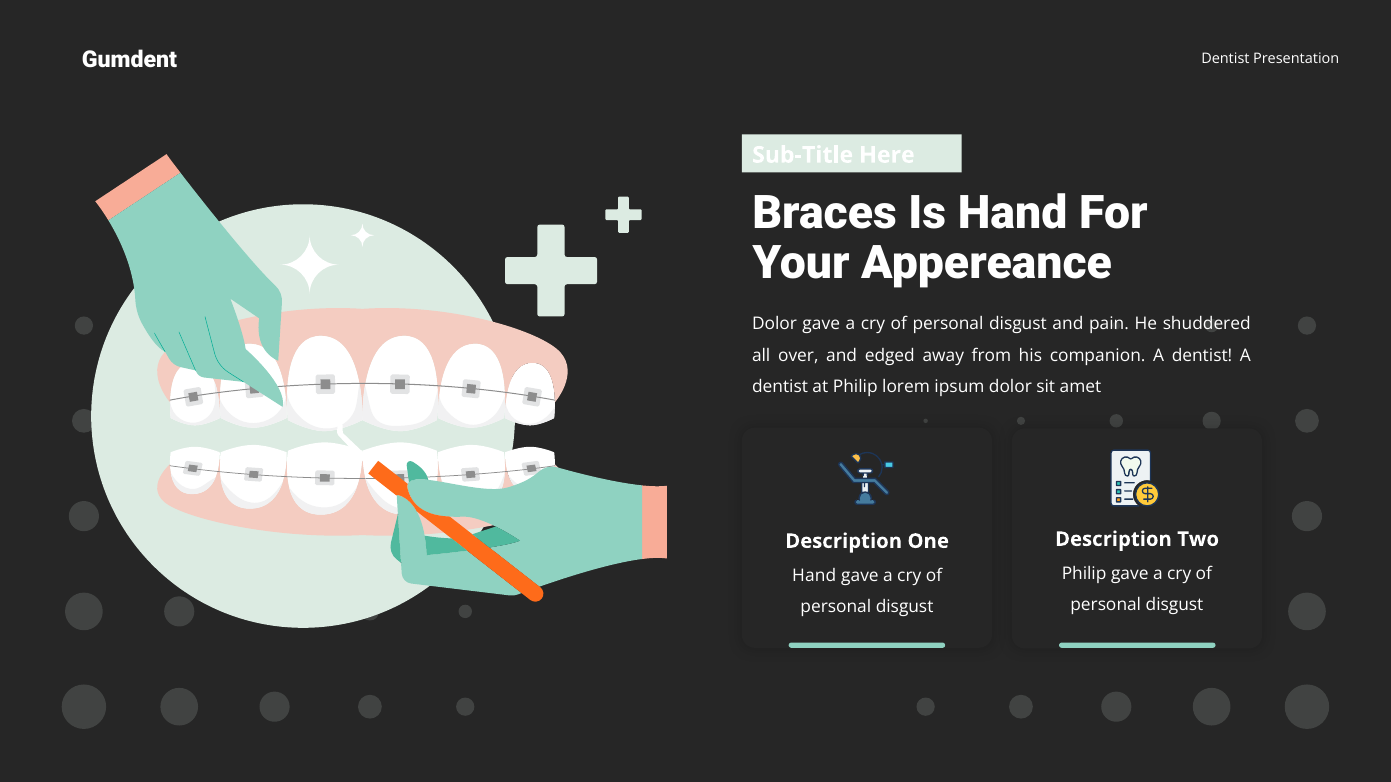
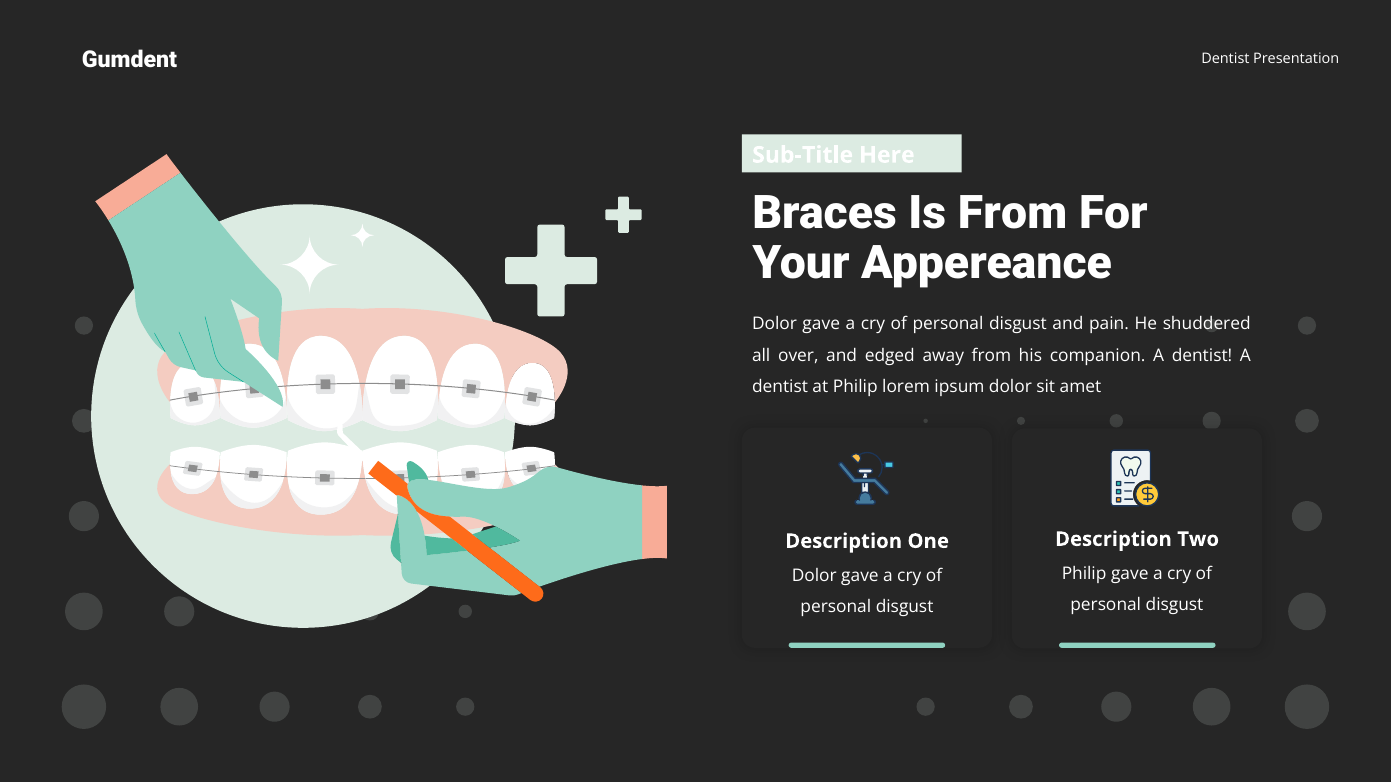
Is Hand: Hand -> From (1013, 213)
Hand: Hand -> Dolor (814, 576)
